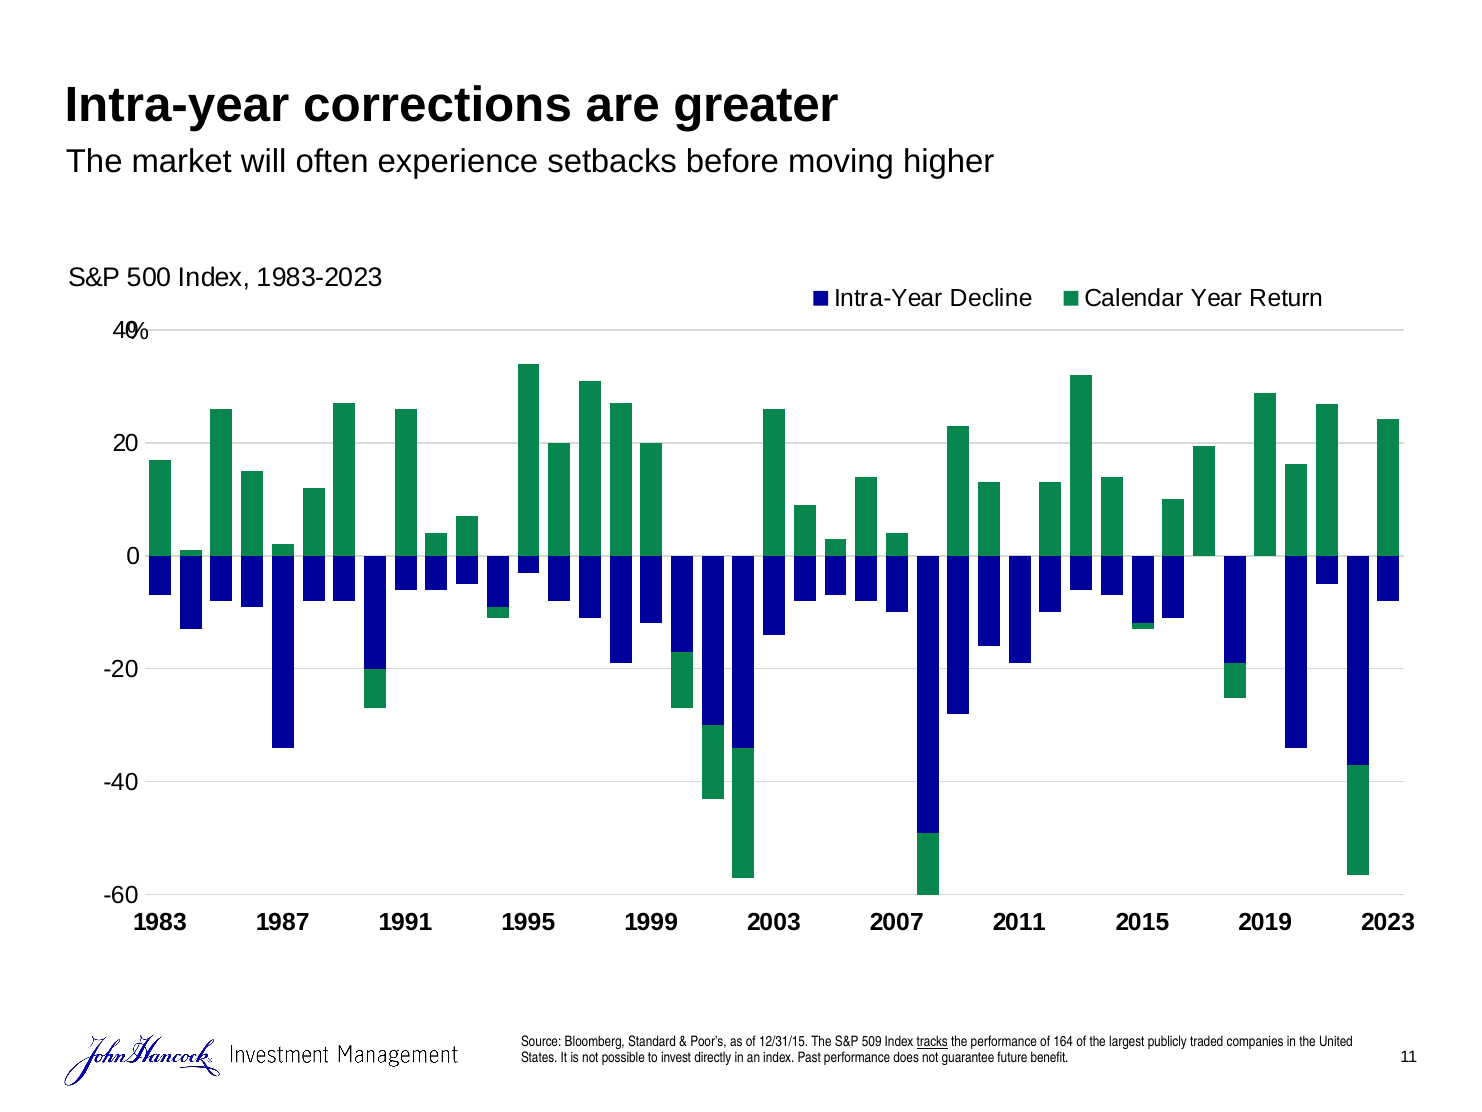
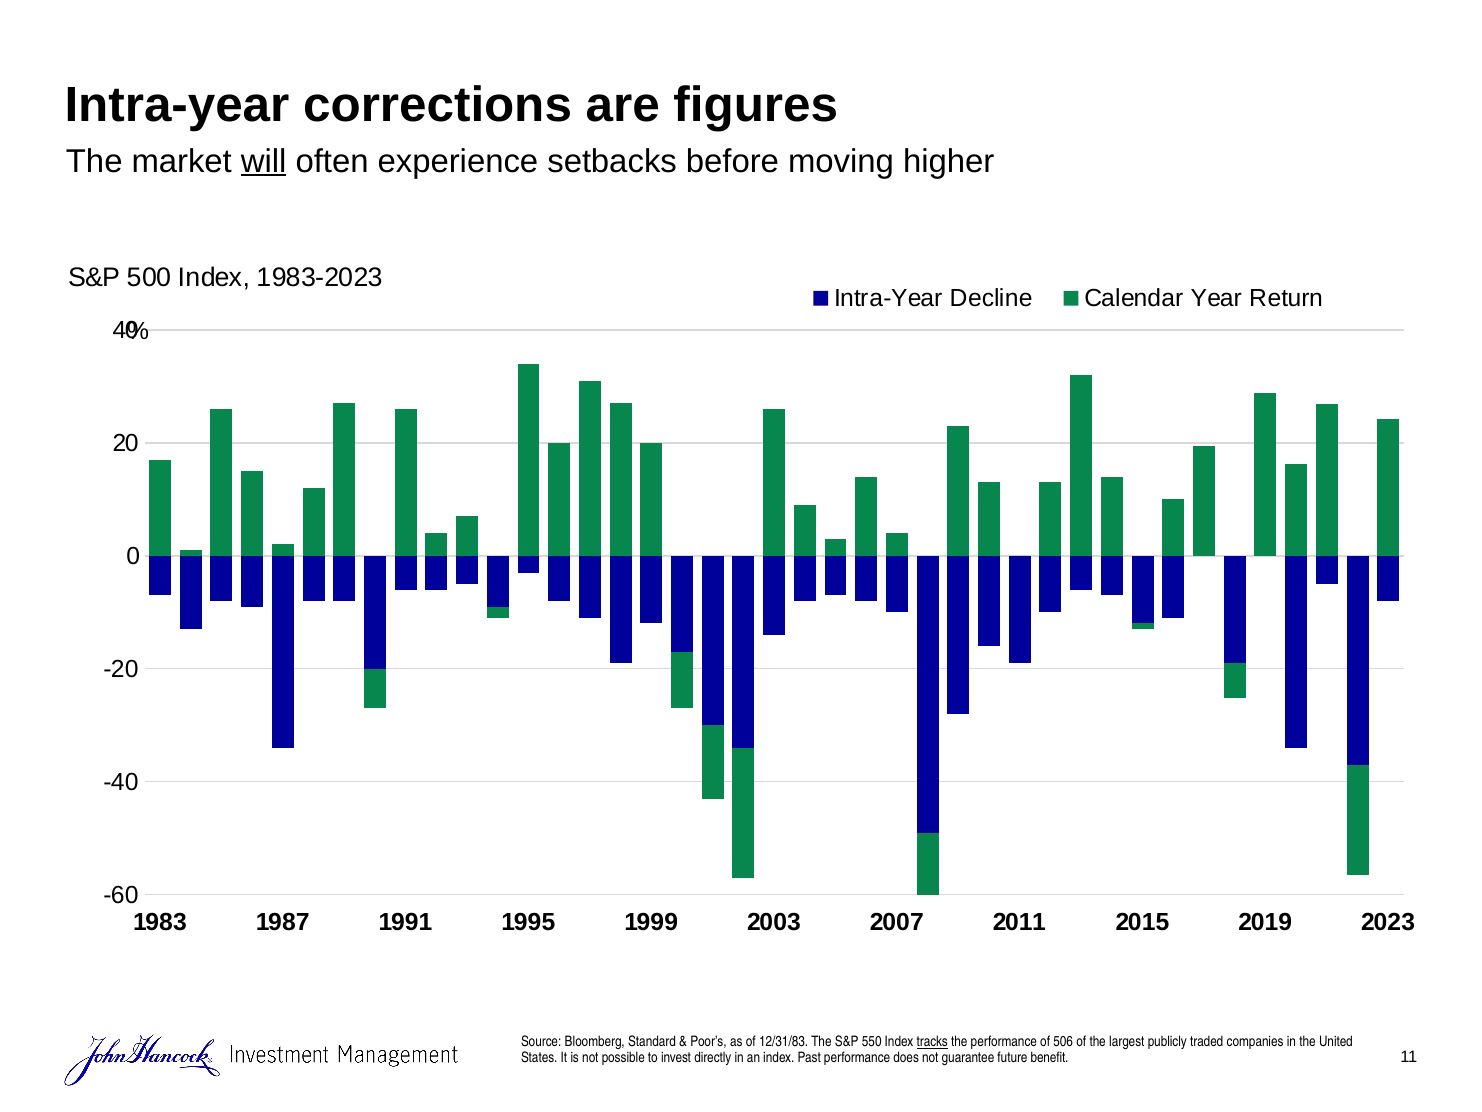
greater: greater -> figures (756, 105)
will underline: none -> present (264, 161)
12/31/15: 12/31/15 -> 12/31/83 (784, 1042)
509: 509 -> 550 (872, 1042)
164: 164 -> 506 (1063, 1042)
